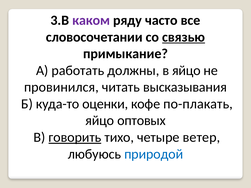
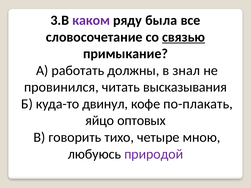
часто: часто -> была (161, 20)
словосочетании: словосочетании -> словосочетание (94, 37)
в яйцо: яйцо -> знал (186, 71)
оценки: оценки -> двинул (105, 104)
говорить underline: present -> none (75, 137)
ветер: ветер -> мною (202, 137)
природой colour: blue -> purple (154, 154)
